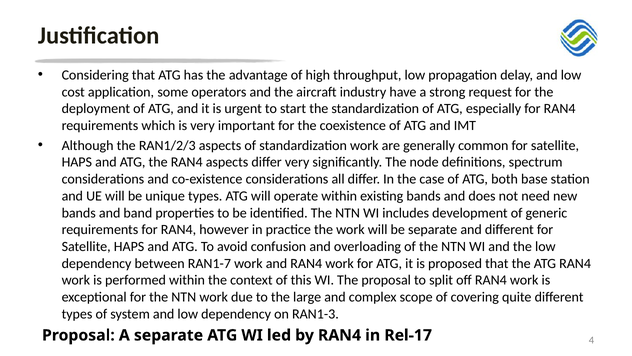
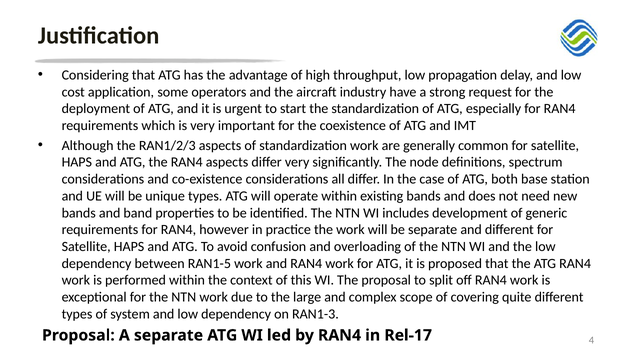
RAN1-7: RAN1-7 -> RAN1-5 (209, 263)
